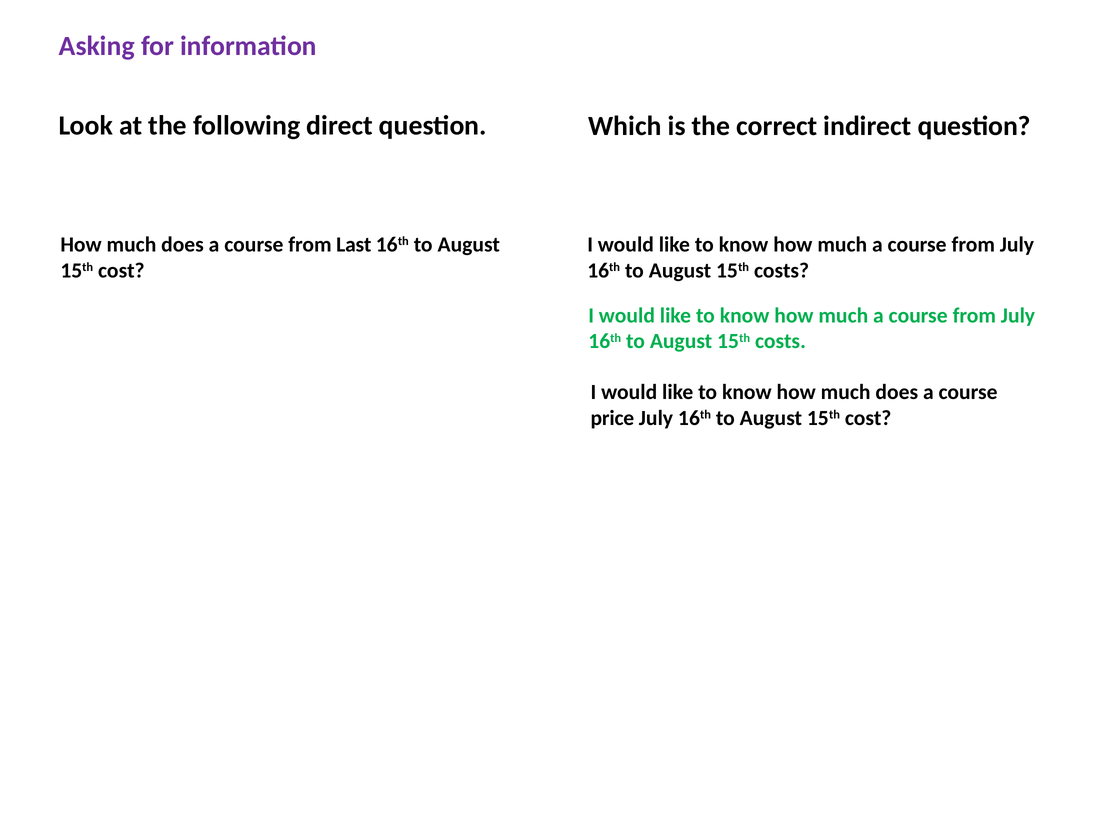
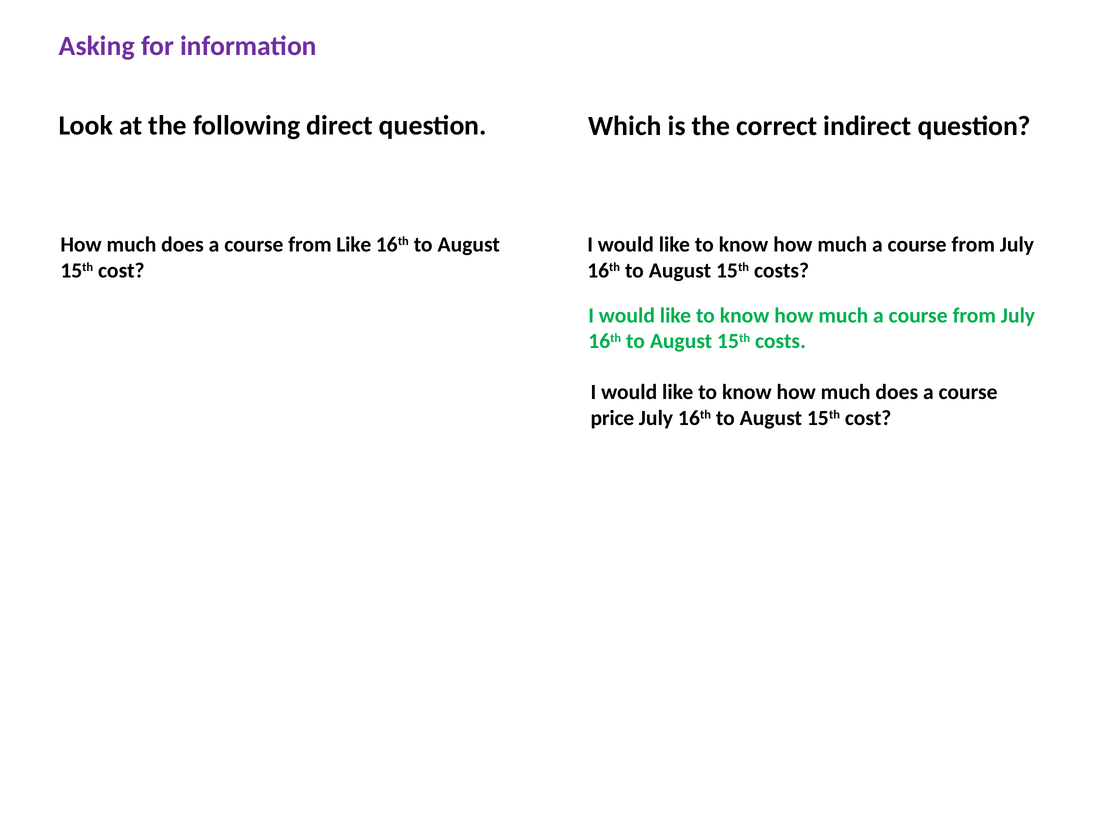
from Last: Last -> Like (354, 245)
